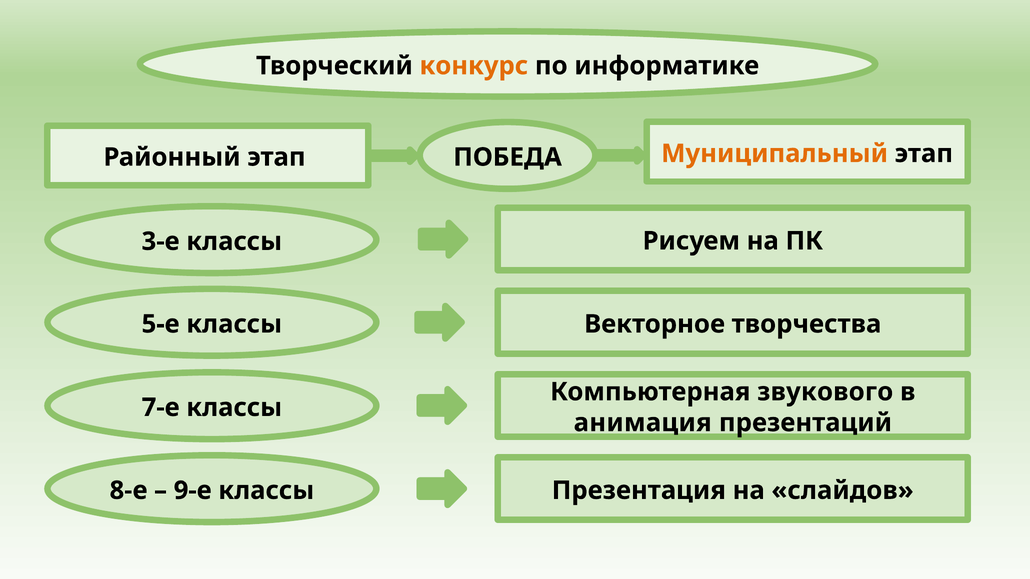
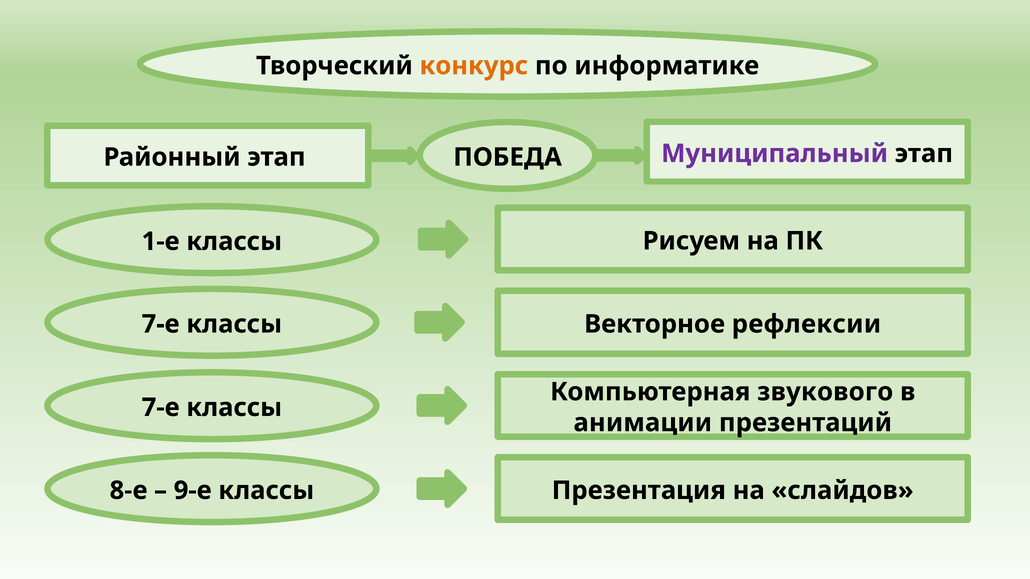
Муниципальный colour: orange -> purple (775, 154)
3-е: 3-е -> 1-е (161, 242)
5-е: 5-е -> 7-е (161, 324)
творчества: творчества -> рефлексии (806, 324)
анимация: анимация -> анимации (643, 423)
